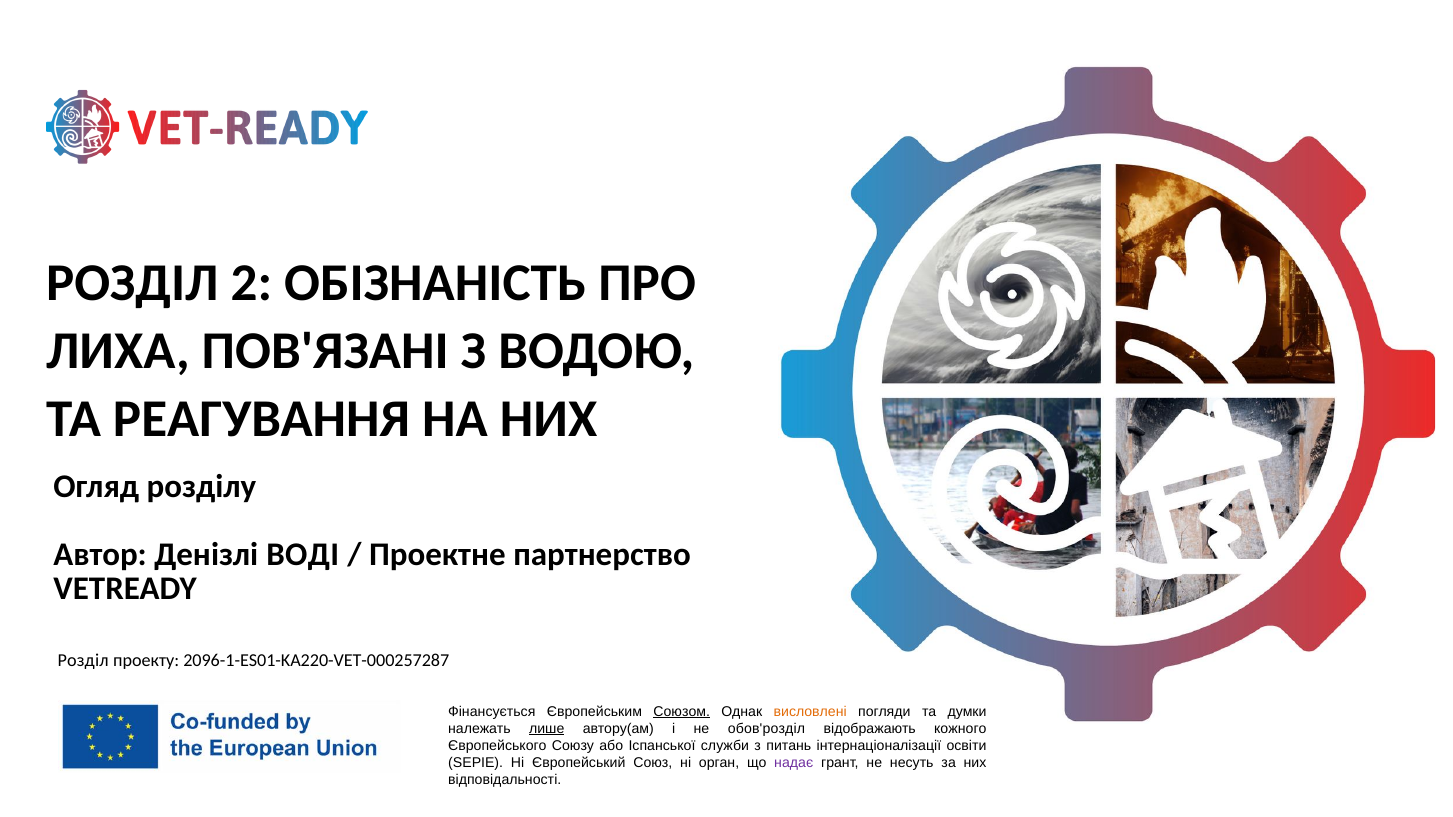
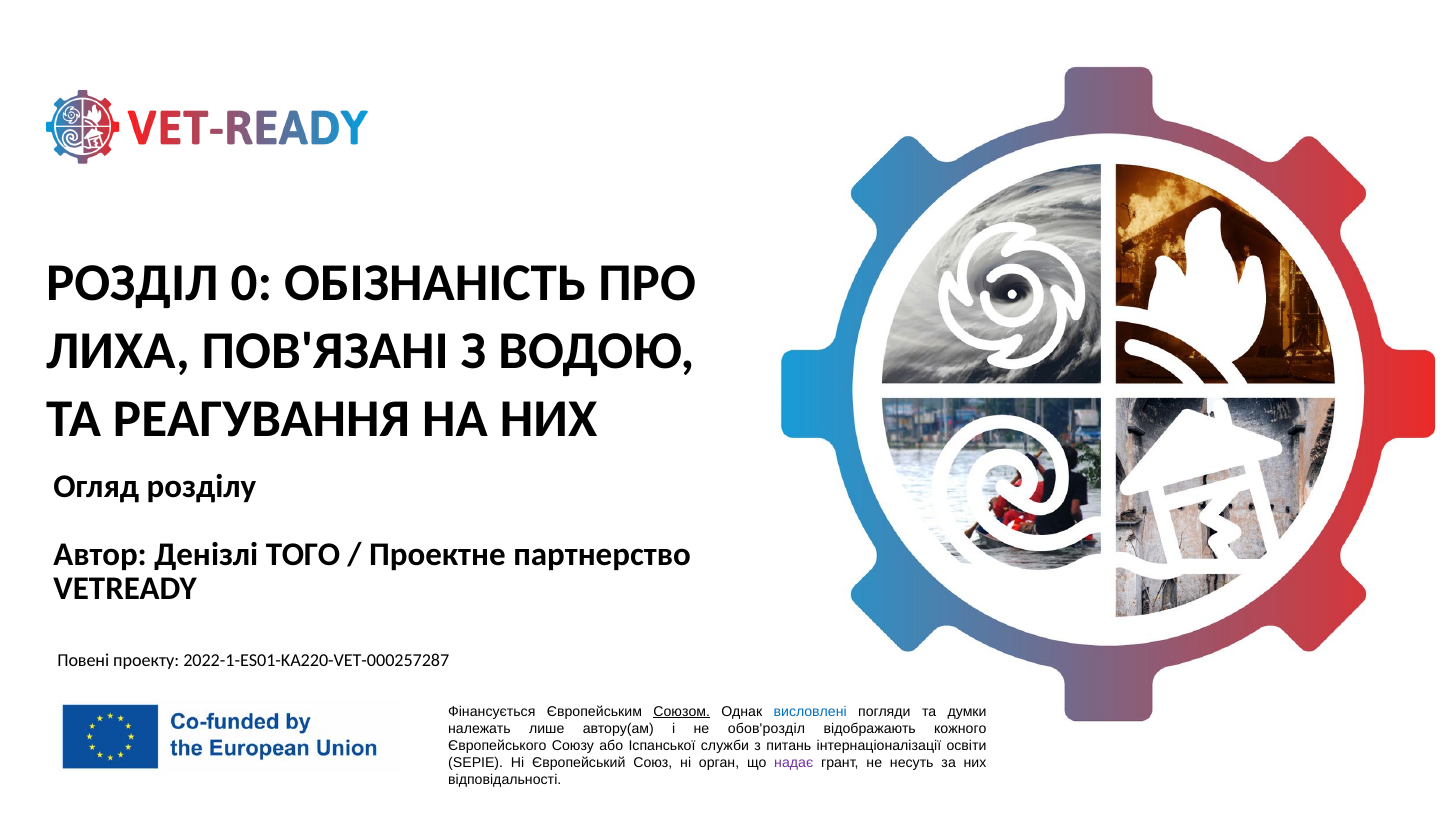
2: 2 -> 0 (251, 283)
ВОДІ: ВОДІ -> ТОГО (303, 555)
Розділ: Розділ -> Повені (83, 661)
2096-1-ES01-KA220-VET-000257287: 2096-1-ES01-KA220-VET-000257287 -> 2022-1-ES01-KA220-VET-000257287 (316, 661)
висловлені colour: orange -> blue (810, 712)
лише underline: present -> none (547, 729)
